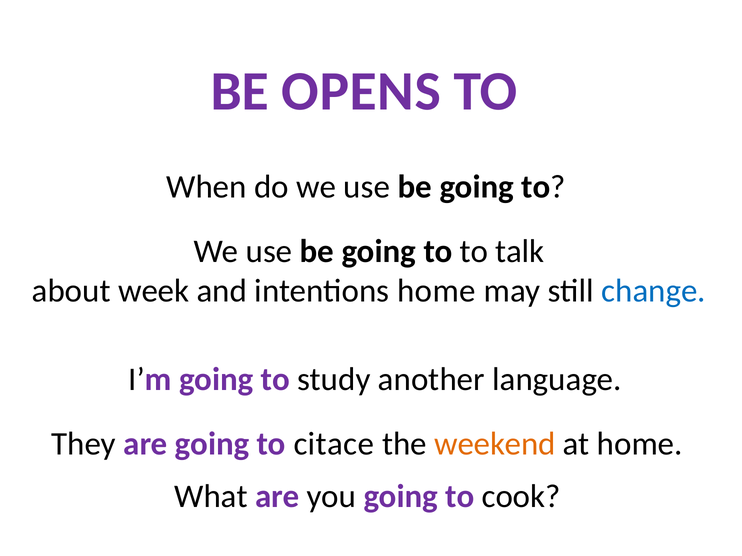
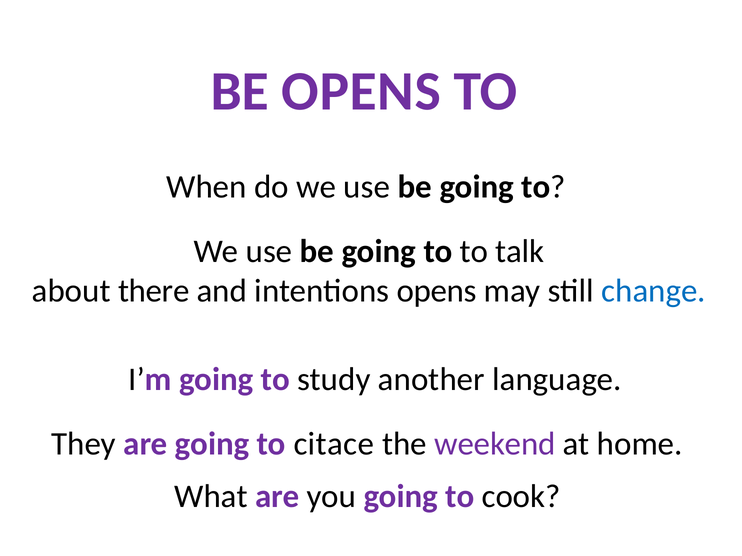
week: week -> there (154, 291)
intentions home: home -> opens (437, 291)
weekend colour: orange -> purple (495, 444)
